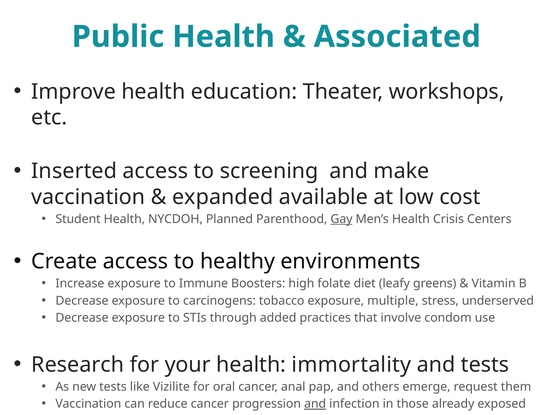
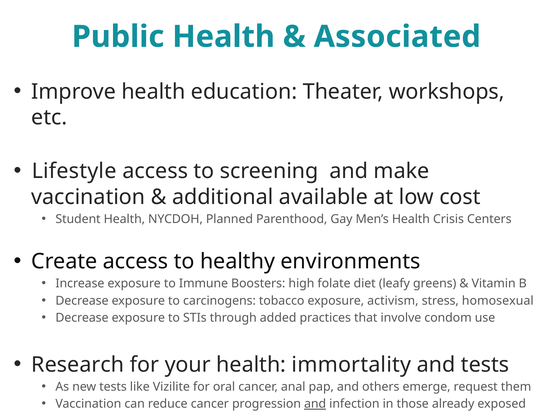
Inserted: Inserted -> Lifestyle (74, 171)
expanded: expanded -> additional (223, 197)
Gay underline: present -> none (341, 219)
multiple: multiple -> activism (393, 300)
underserved: underserved -> homosexual (498, 300)
